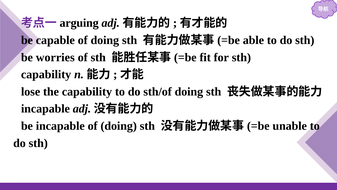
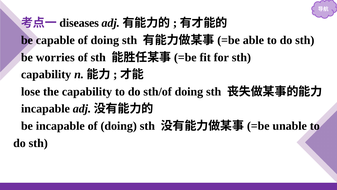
arguing: arguing -> diseases (79, 23)
